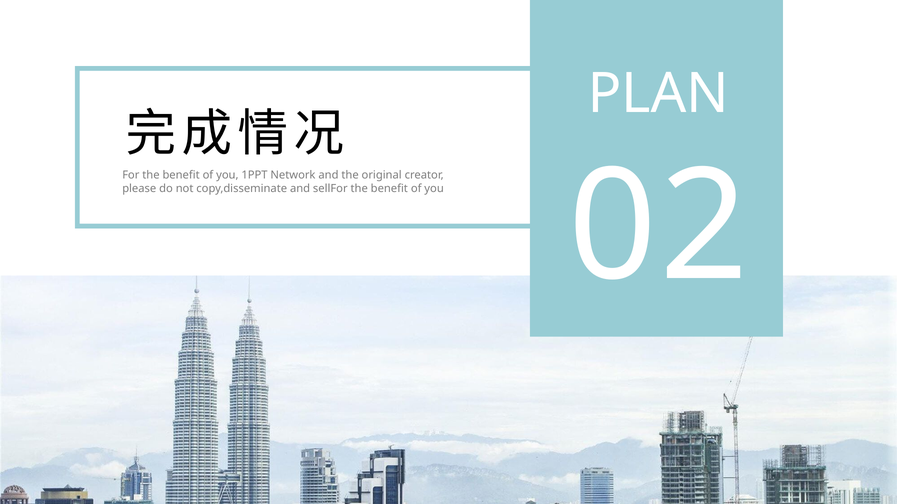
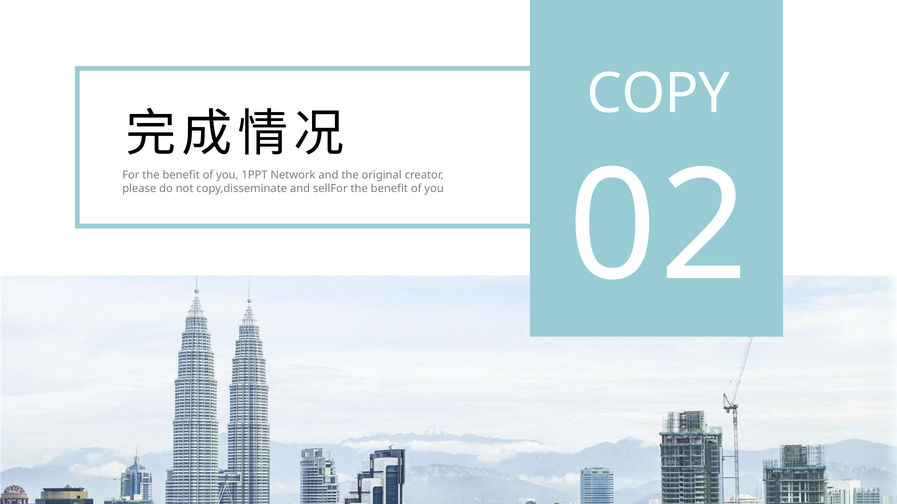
PLAN: PLAN -> COPY (658, 94)
